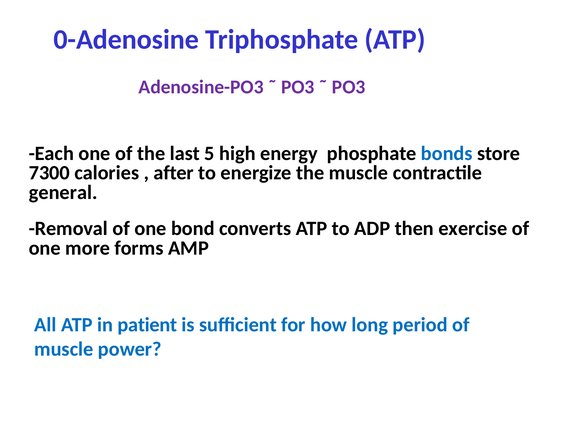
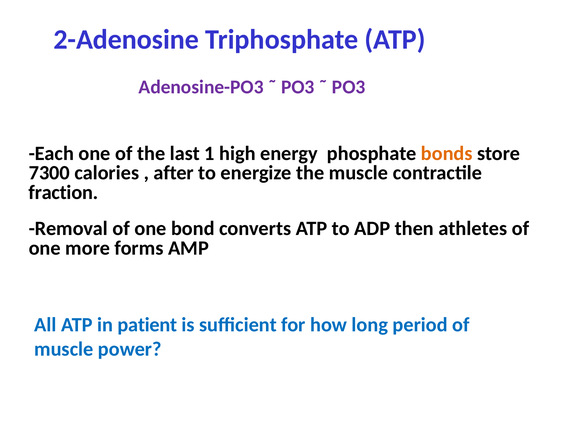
0-Adenosine: 0-Adenosine -> 2-Adenosine (126, 40)
5: 5 -> 1 (209, 153)
bonds colour: blue -> orange (447, 153)
general: general -> fraction (63, 192)
exercise: exercise -> athletes (473, 228)
